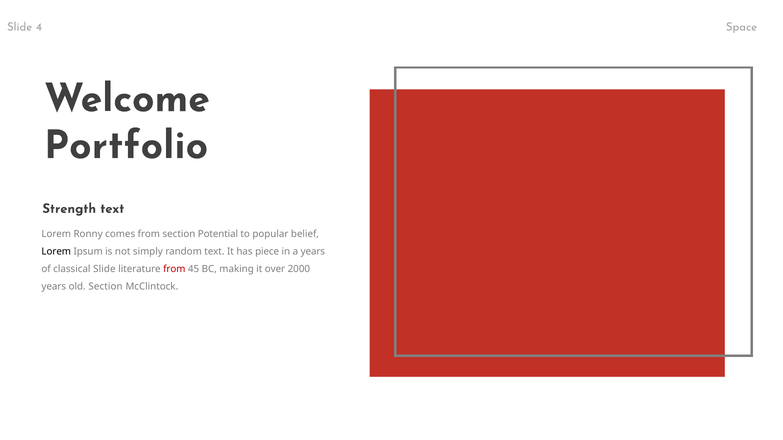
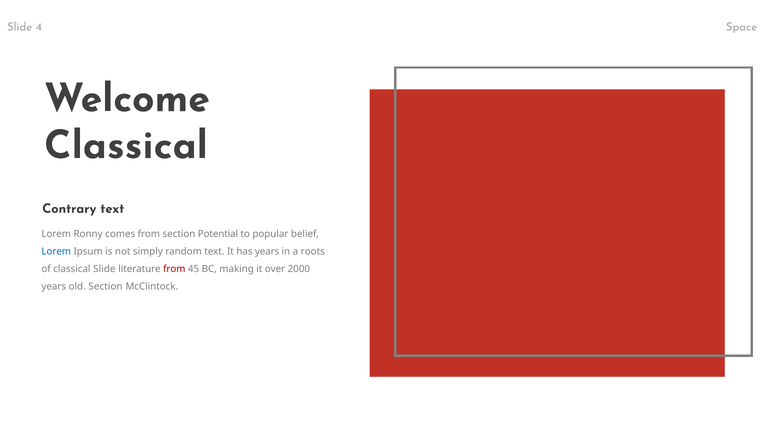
Portfolio: Portfolio -> Classical (126, 145)
Strength: Strength -> Contrary (69, 209)
Lorem colour: black -> blue (56, 252)
has piece: piece -> years (267, 252)
a years: years -> roots (313, 252)
